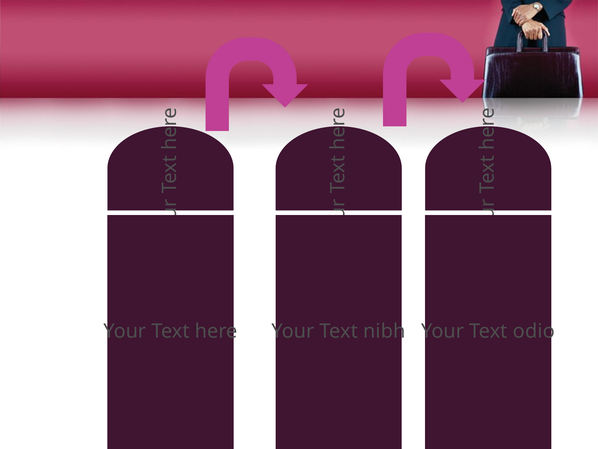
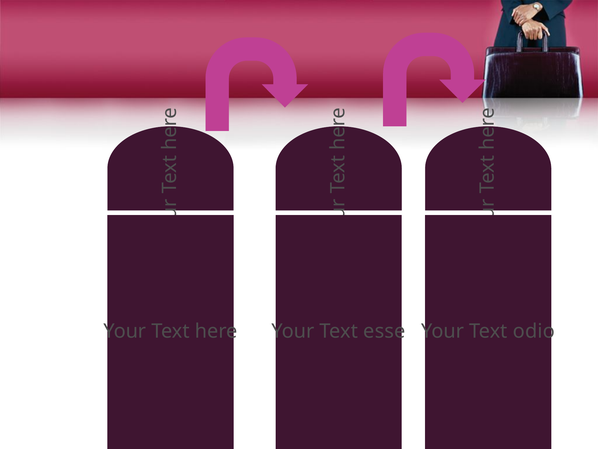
nibh: nibh -> esse (384, 331)
